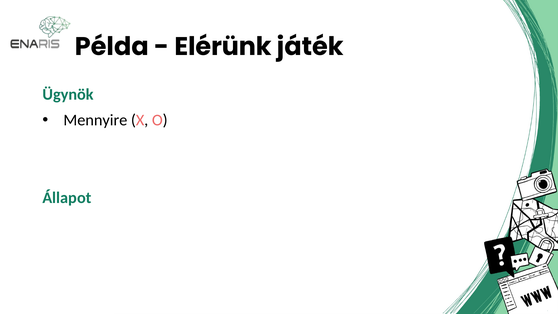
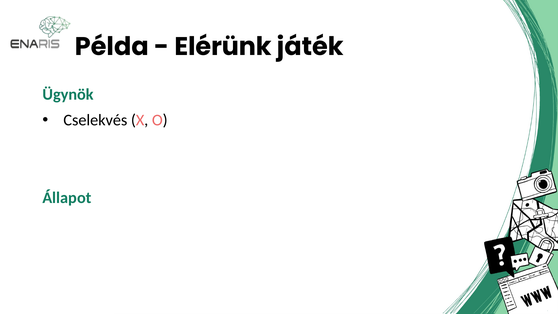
Mennyire: Mennyire -> Cselekvés (95, 120)
